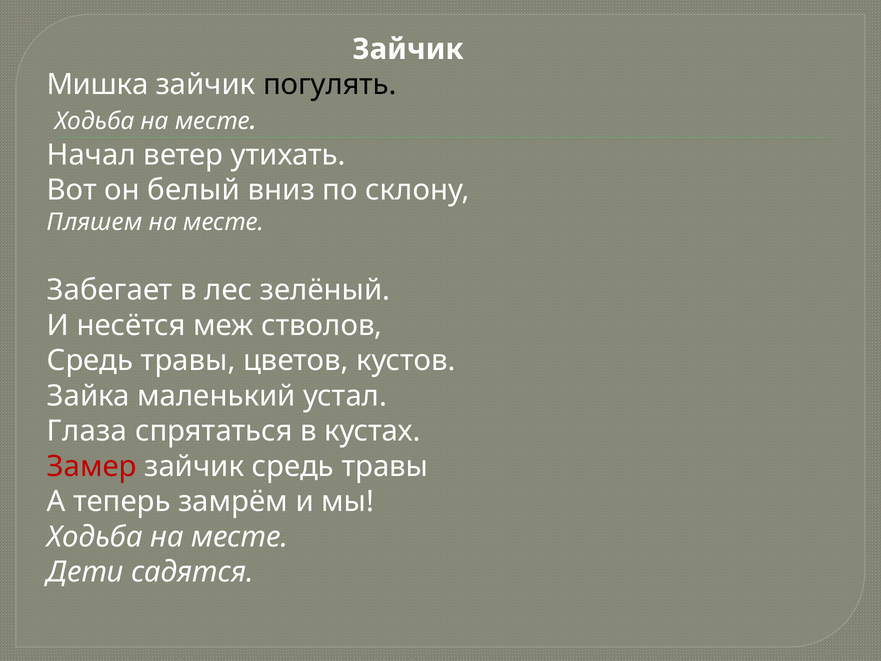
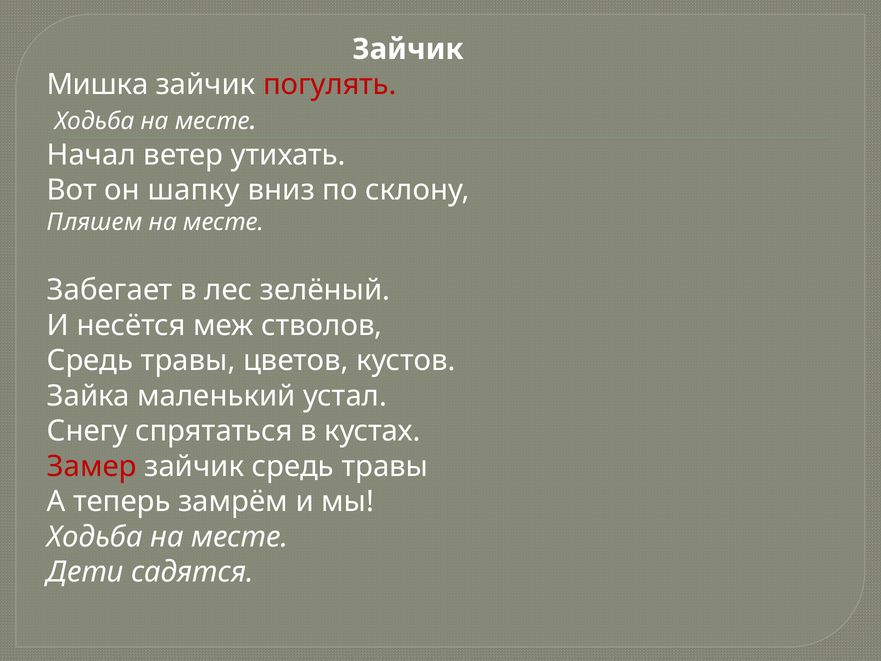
погулять colour: black -> red (330, 84)
белый: белый -> шапку (194, 190)
Глаза: Глаза -> Снегу (87, 431)
